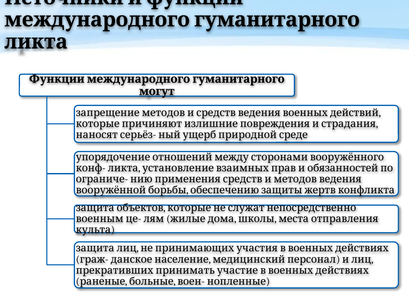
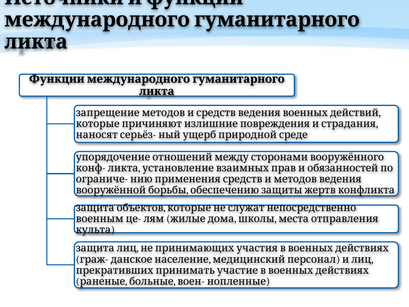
могут: могут -> ликта (157, 91)
